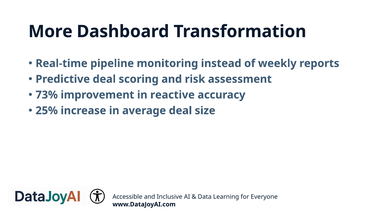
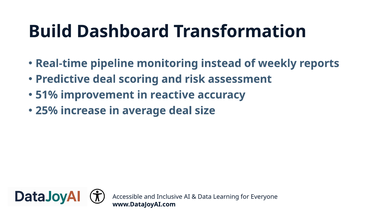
More: More -> Build (50, 31)
73%: 73% -> 51% (47, 95)
